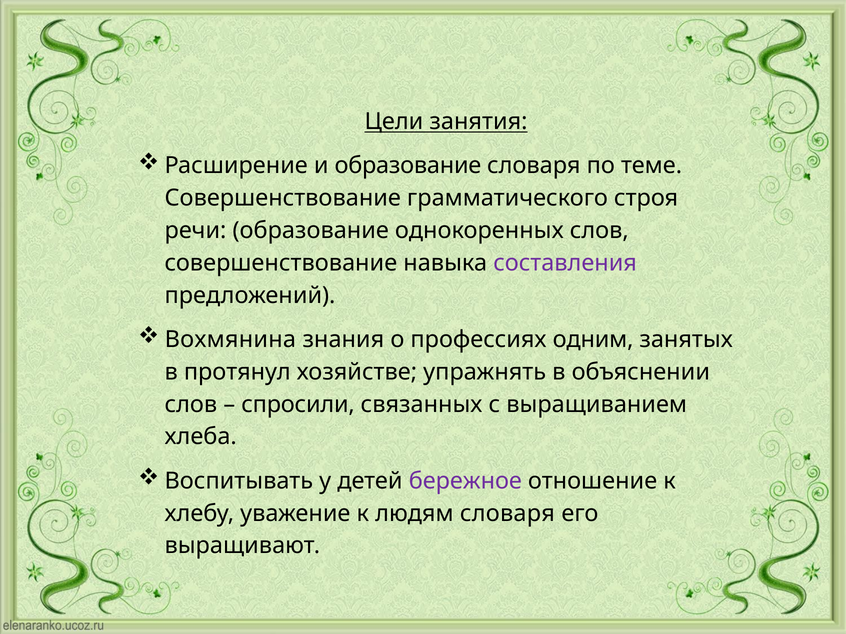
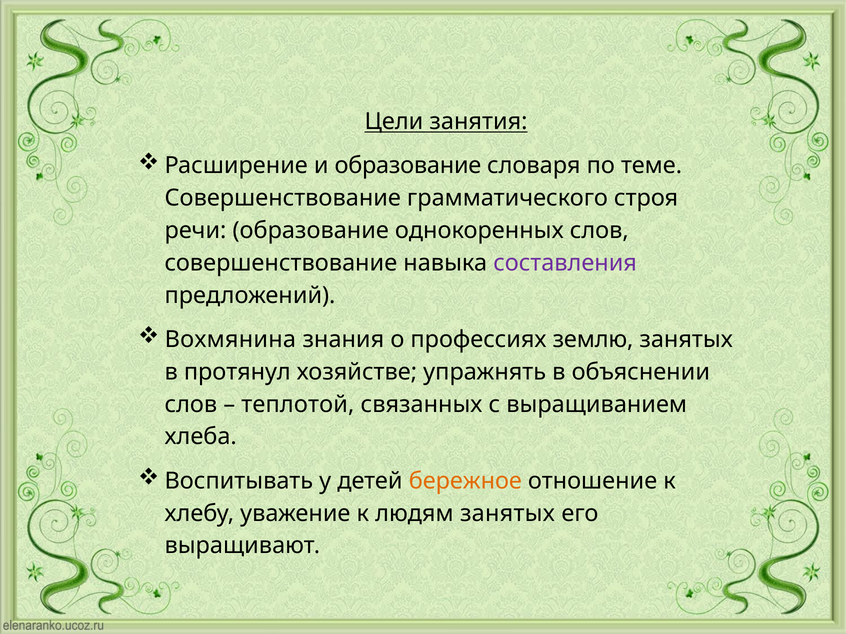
одним: одним -> землю (593, 340)
спросили: спросили -> теплотой (298, 405)
бережное colour: purple -> orange (465, 481)
людям словаря: словаря -> занятых (507, 514)
